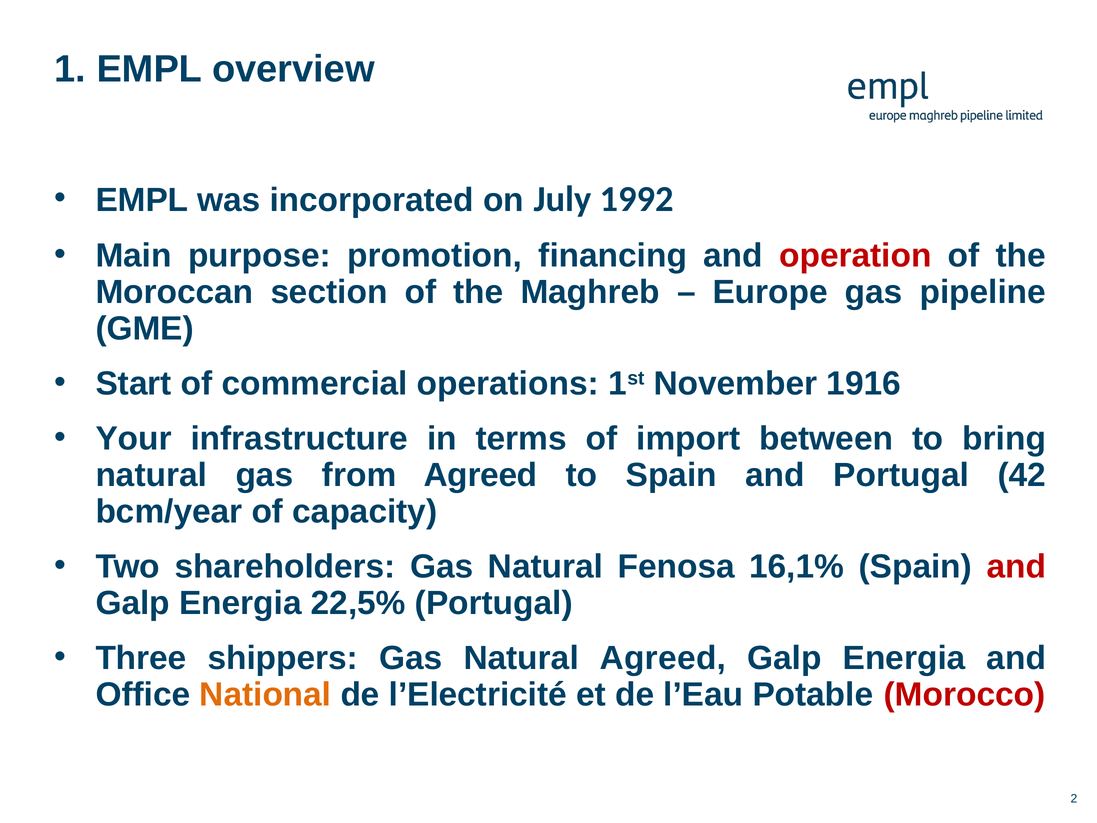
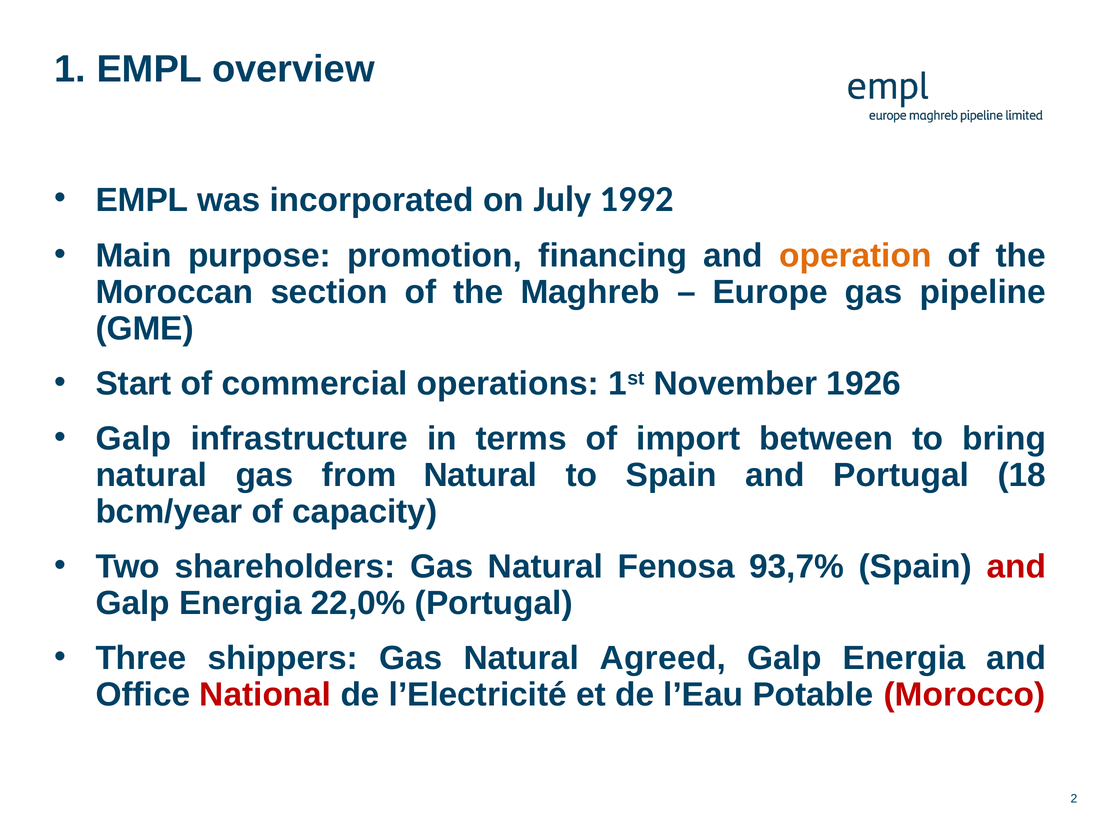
operation colour: red -> orange (855, 256)
1916: 1916 -> 1926 (864, 384)
Your: Your -> Galp (133, 438)
from Agreed: Agreed -> Natural (480, 475)
42: 42 -> 18 (1022, 475)
16,1%: 16,1% -> 93,7% (797, 566)
22,5%: 22,5% -> 22,0% (358, 603)
National colour: orange -> red (265, 694)
